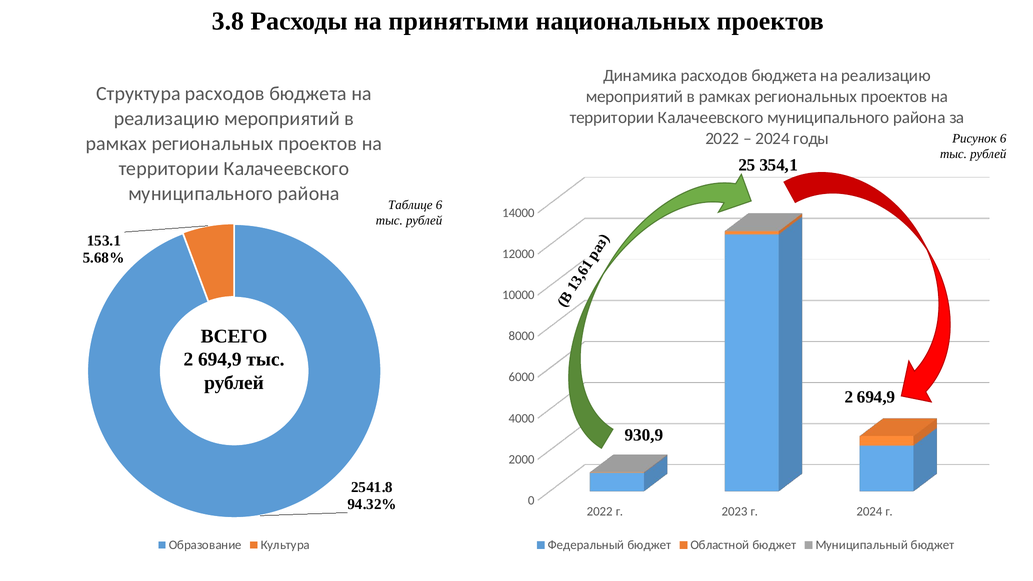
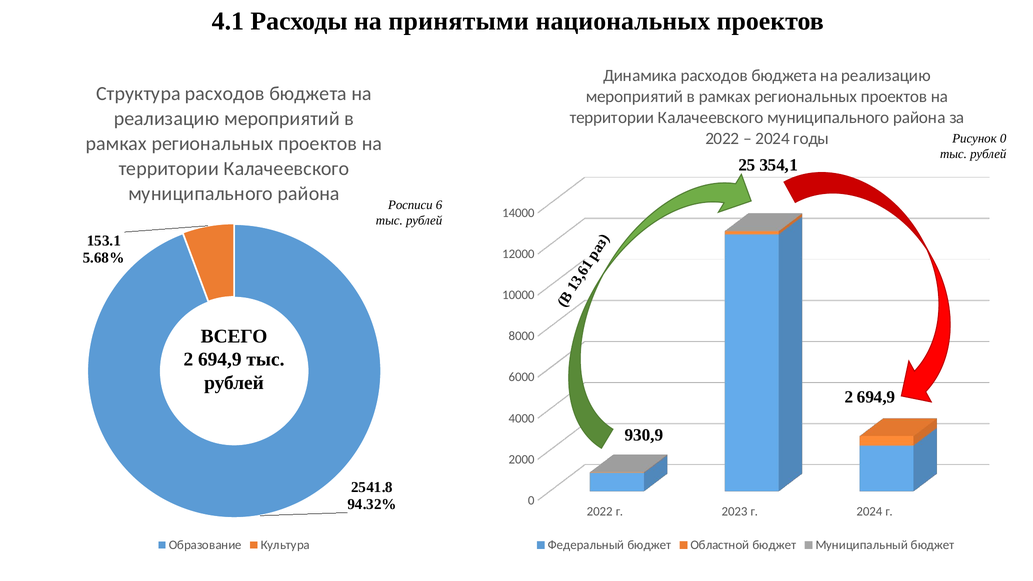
3.8: 3.8 -> 4.1 (228, 21)
Рисунок 6: 6 -> 0 (1003, 138)
Таблице: Таблице -> Росписи (410, 205)
